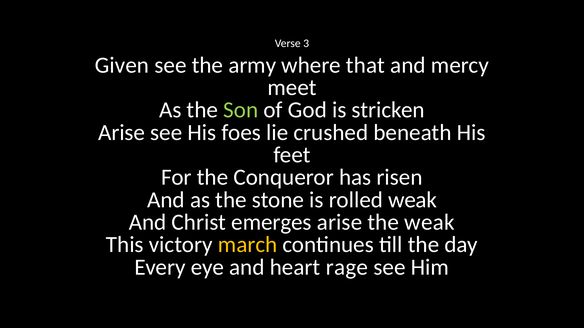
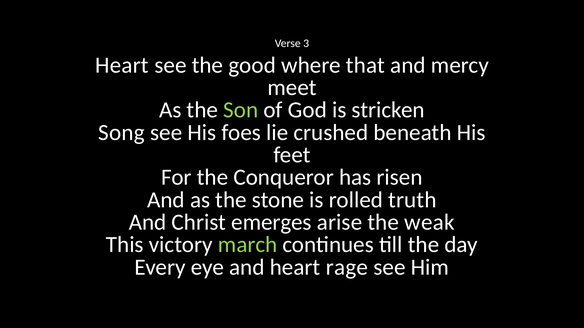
Given: Given -> Heart (122, 65)
army: army -> good (252, 65)
Arise: Arise -> Song (121, 133)
rolled weak: weak -> truth (412, 200)
march colour: yellow -> light green (248, 245)
